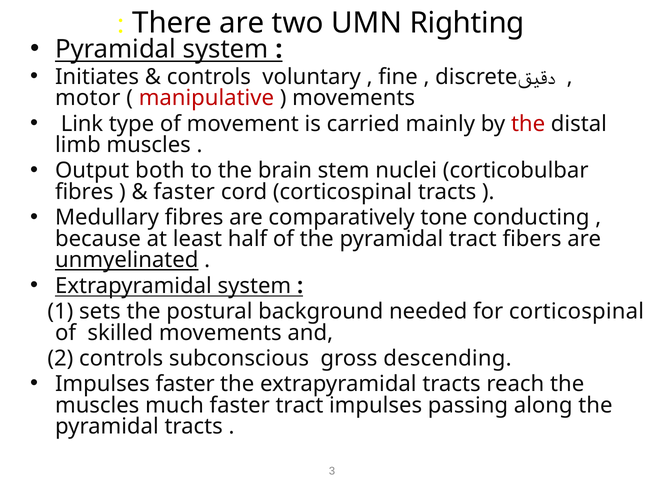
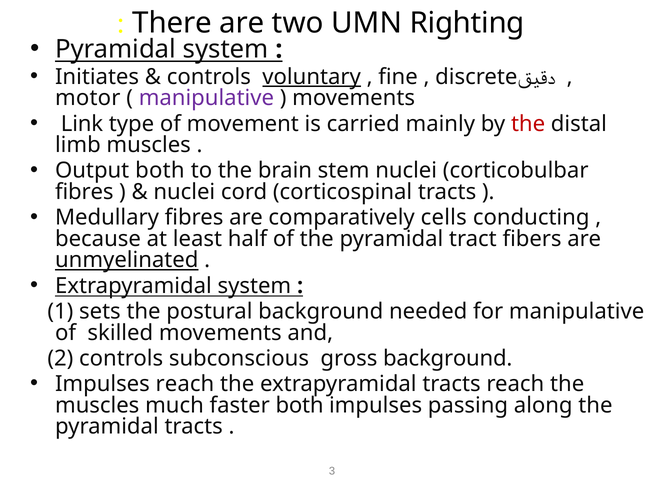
voluntary underline: none -> present (312, 77)
manipulative colour: red -> purple (206, 98)
faster: faster -> nuclei (184, 192)
tone: tone -> cells (444, 218)
for corticospinal: corticospinal -> manipulative (577, 311)
gross descending: descending -> background (448, 358)
Impulses faster: faster -> reach (185, 384)
faster tract: tract -> both (300, 405)
